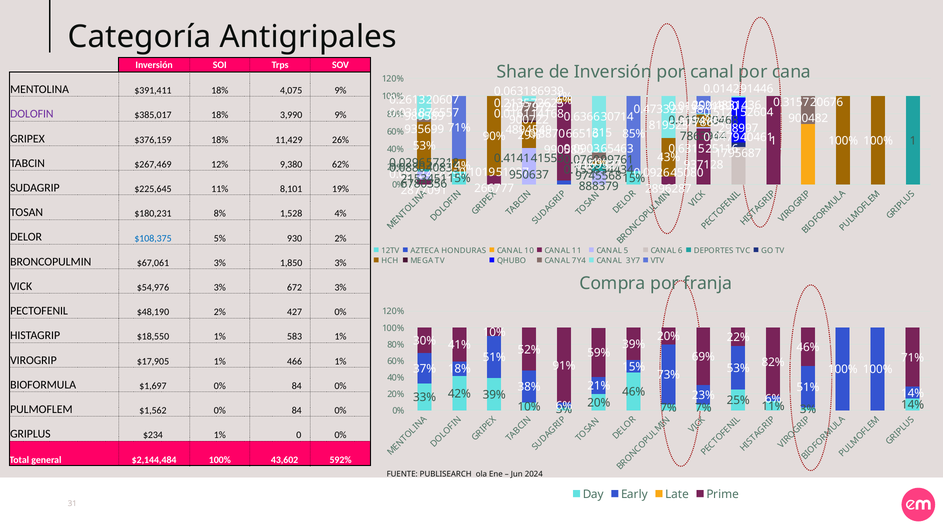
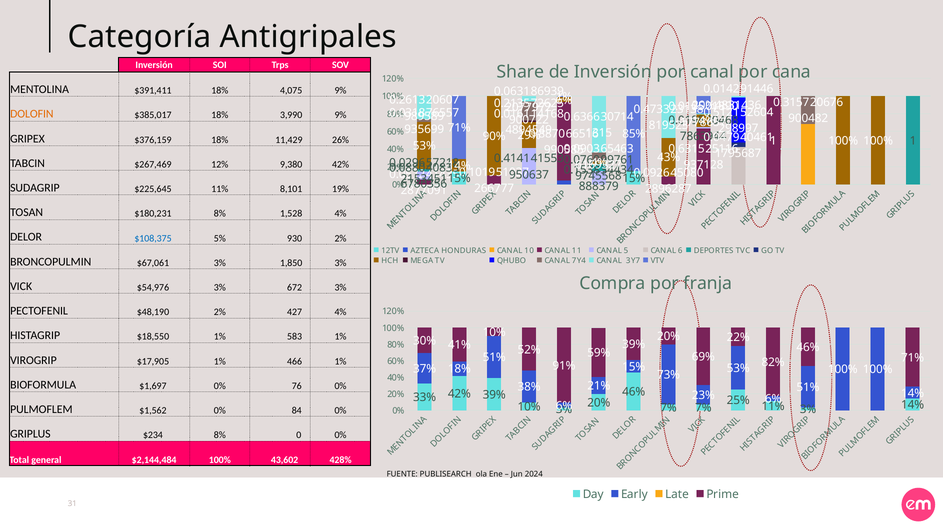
DOLOFIN colour: purple -> orange (32, 114)
9,380 62%: 62% -> 42% (341, 164)
427 0%: 0% -> 4% (341, 312)
$1,697 0% 84: 84 -> 76 (297, 386)
$234 1%: 1% -> 8% (220, 435)
592%: 592% -> 428% (341, 459)
